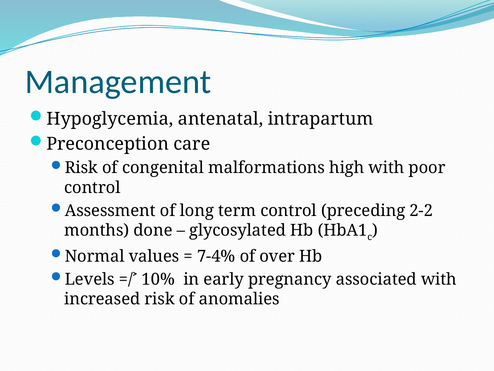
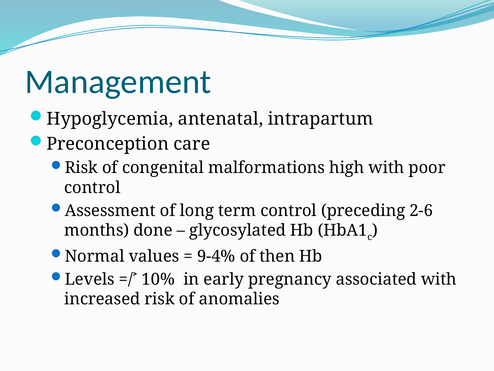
2-2: 2-2 -> 2-6 (421, 210)
7-4%: 7-4% -> 9-4% (216, 256)
over: over -> then (277, 256)
